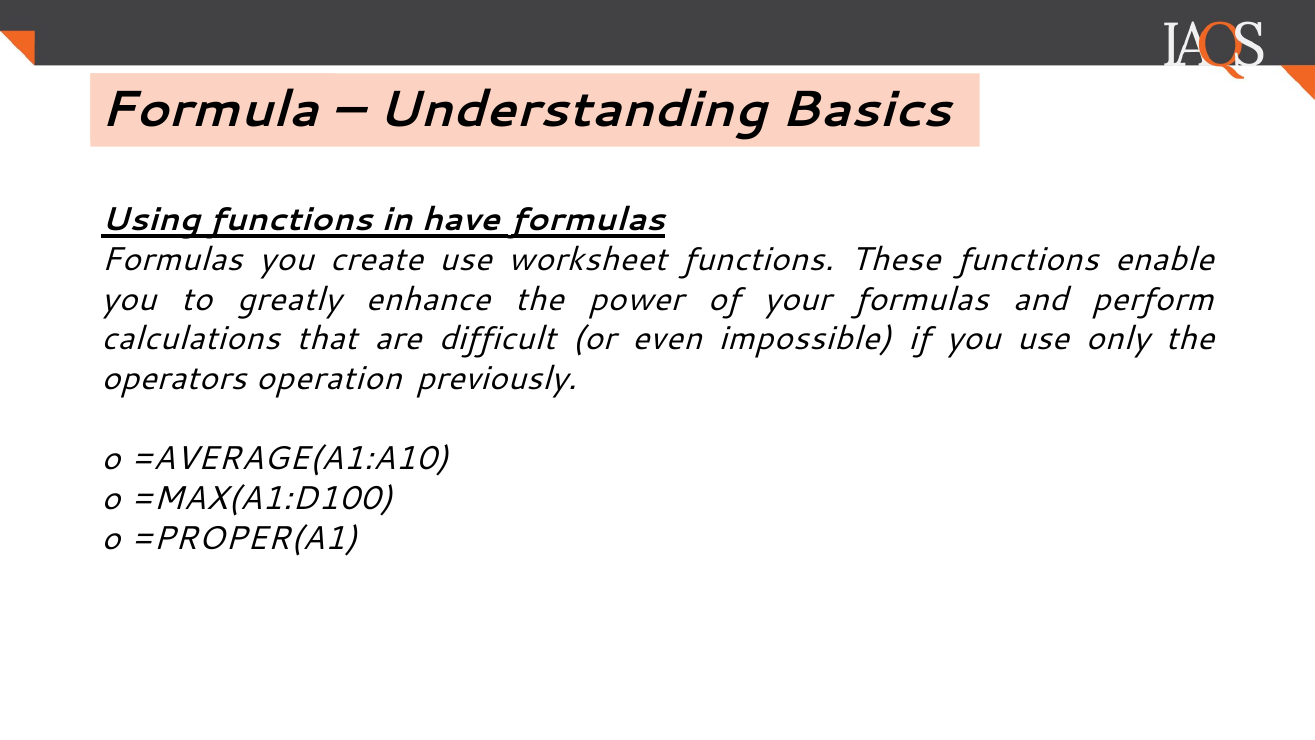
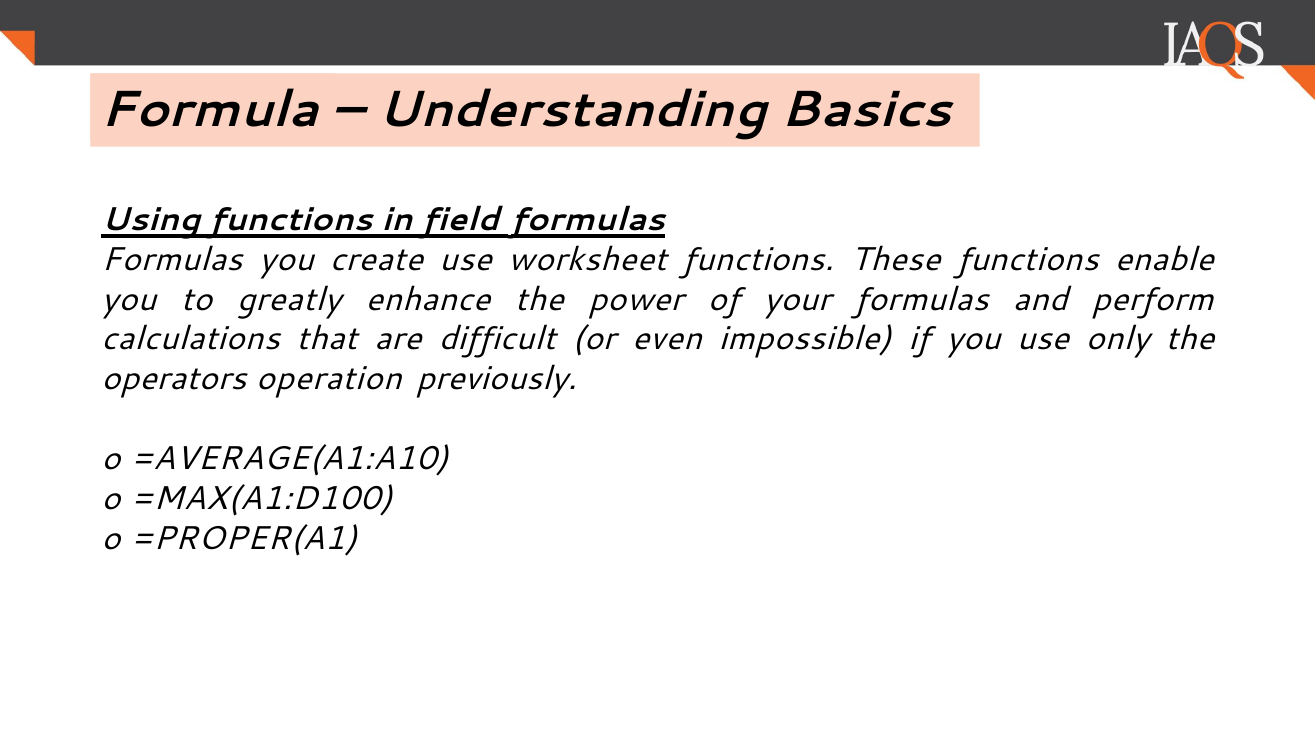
have: have -> field (460, 219)
